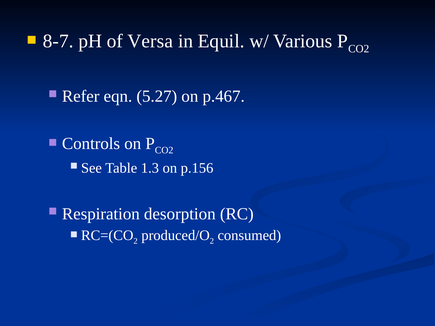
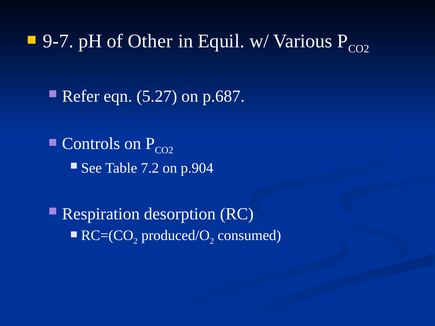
8-7: 8-7 -> 9-7 (58, 41)
Versa: Versa -> Other (150, 41)
p.467: p.467 -> p.687 (224, 96)
1.3: 1.3 -> 7.2 (150, 168)
p.156: p.156 -> p.904 (197, 168)
